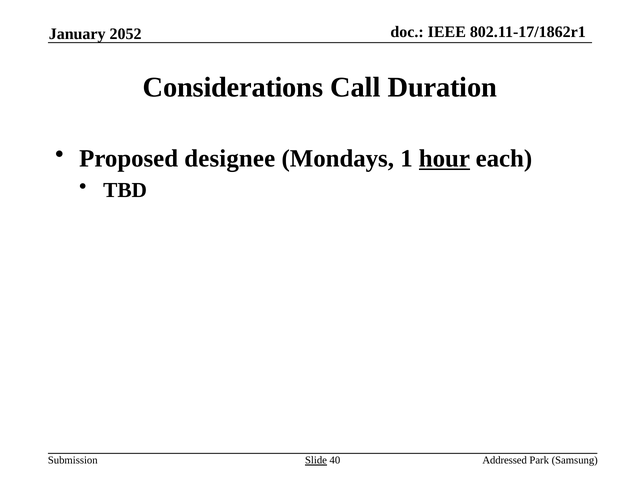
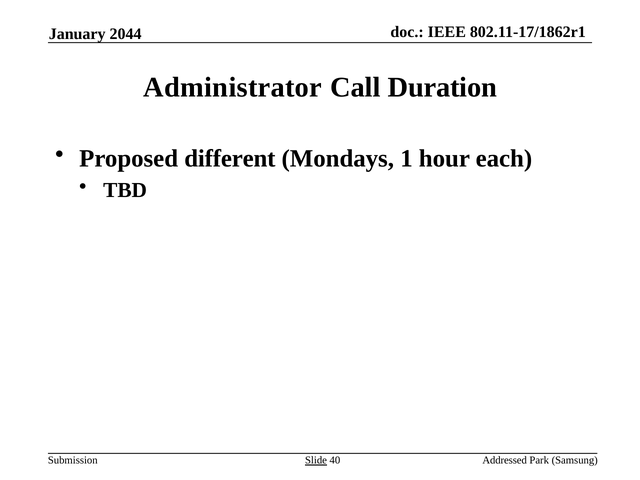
2052: 2052 -> 2044 (126, 34)
Considerations: Considerations -> Administrator (233, 87)
designee: designee -> different (230, 159)
hour underline: present -> none (444, 159)
